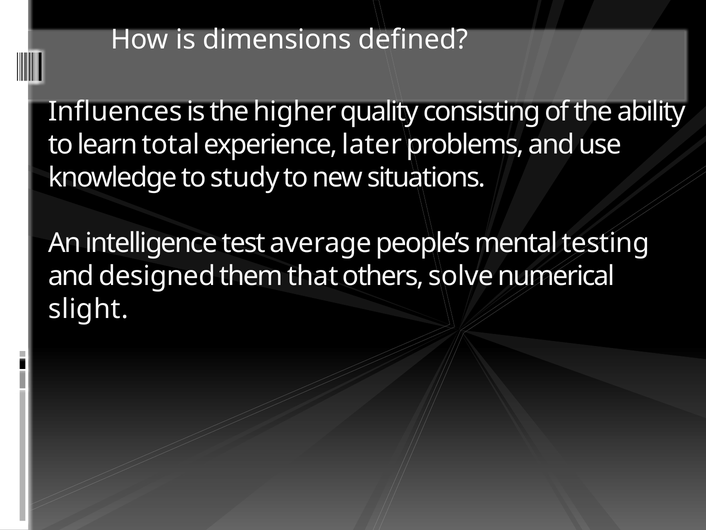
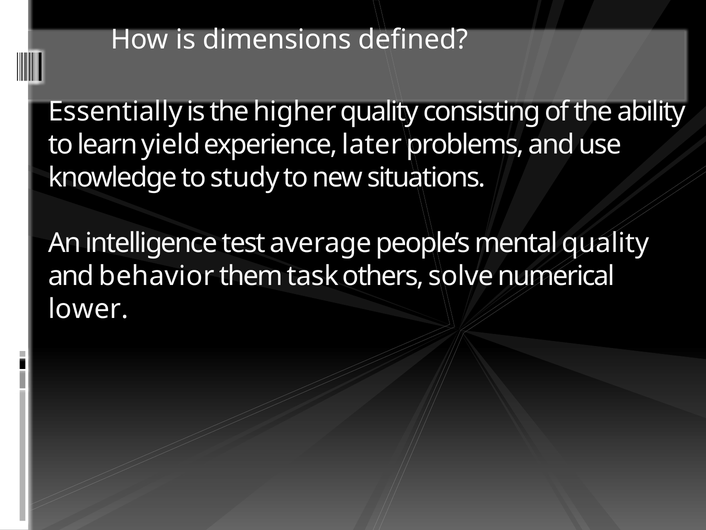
Influences: Influences -> Essentially (115, 112)
total: total -> yield (171, 144)
mental testing: testing -> quality (605, 243)
designed: designed -> behavior (157, 276)
that: that -> task (313, 276)
slight: slight -> lower (88, 309)
